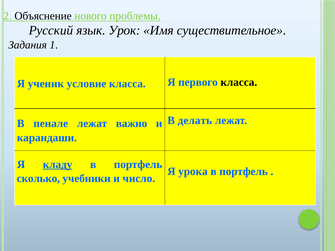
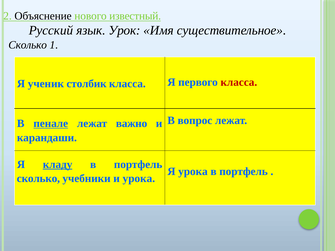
проблемы: проблемы -> известный (135, 16)
Задания: Задания -> Сколько (28, 45)
условие: условие -> столбик (87, 84)
класса colour: black -> red (239, 82)
делать: делать -> вопрос (195, 121)
пенале underline: none -> present (51, 124)
и число: число -> урока (139, 179)
